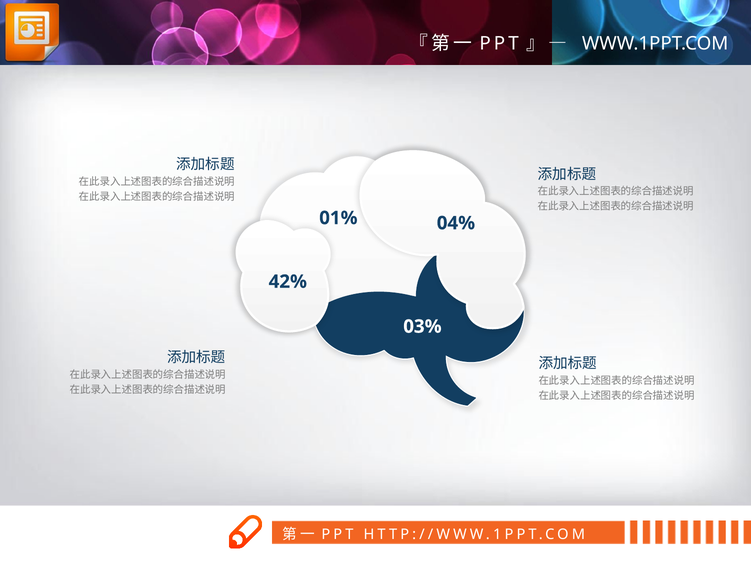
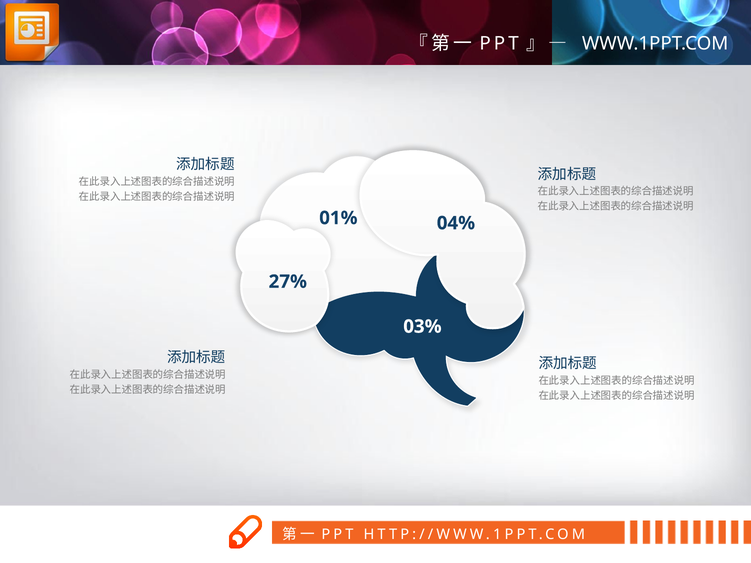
42%: 42% -> 27% (288, 282)
